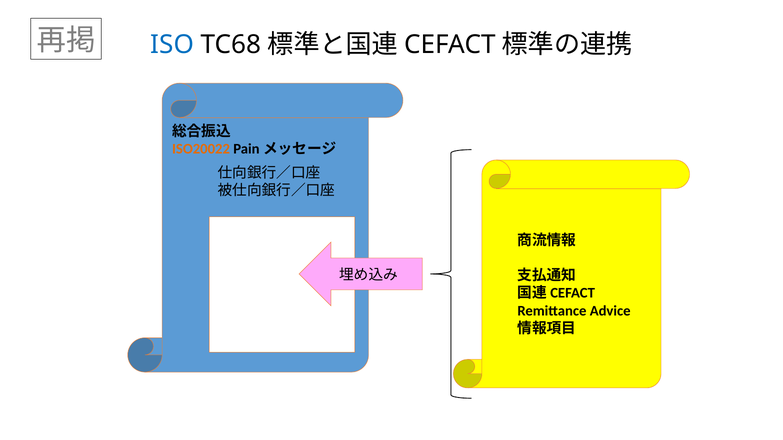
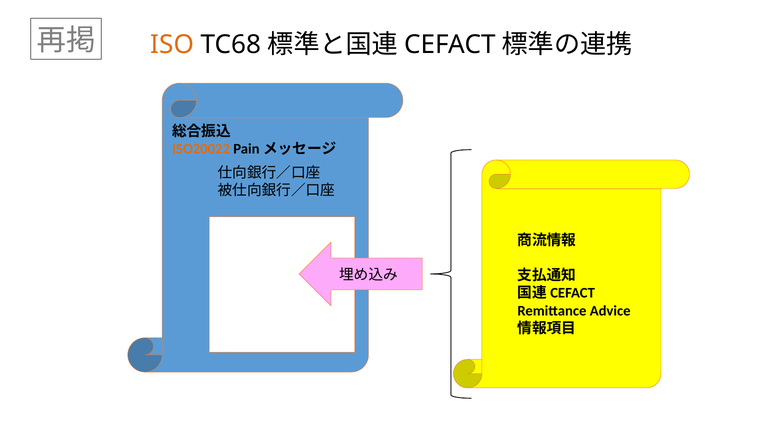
ISO colour: blue -> orange (172, 45)
